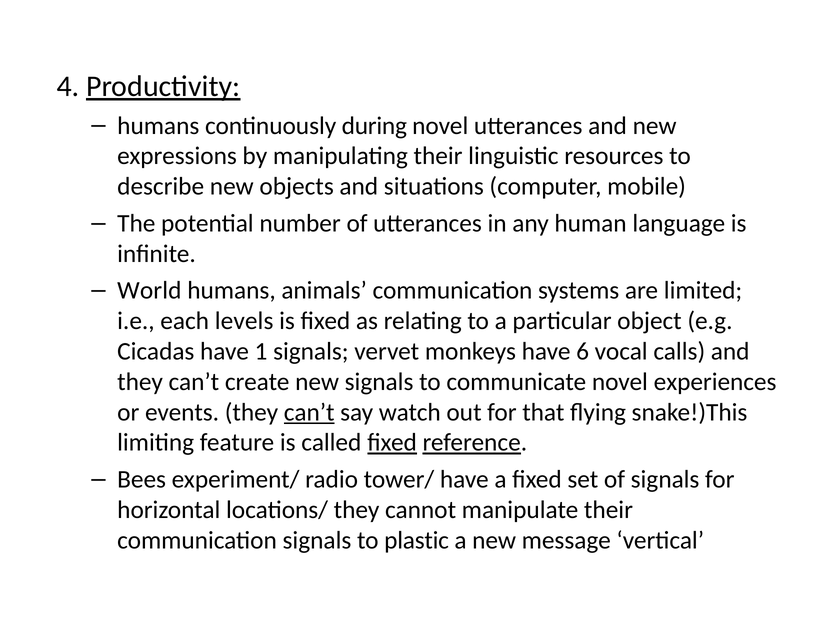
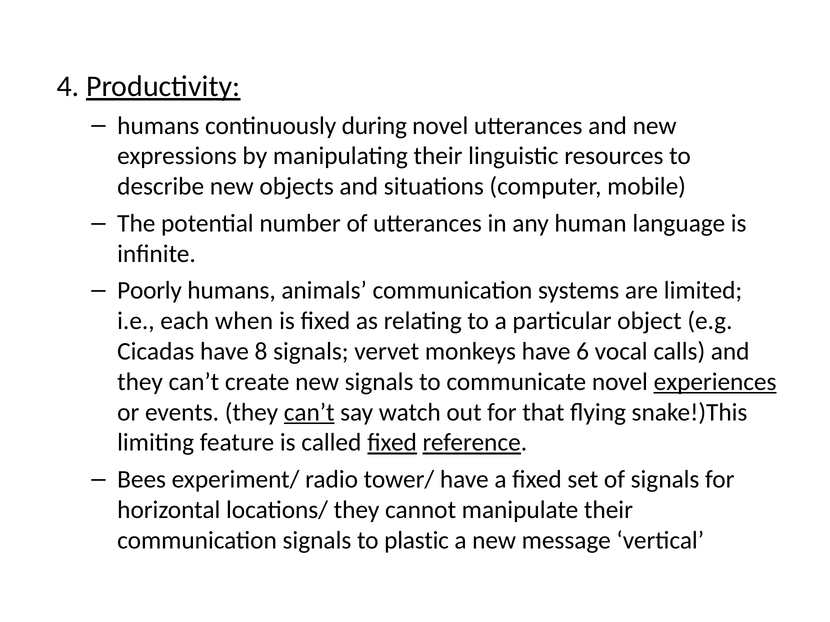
World: World -> Poorly (150, 291)
levels: levels -> when (244, 321)
1: 1 -> 8 (261, 352)
experiences underline: none -> present (715, 382)
